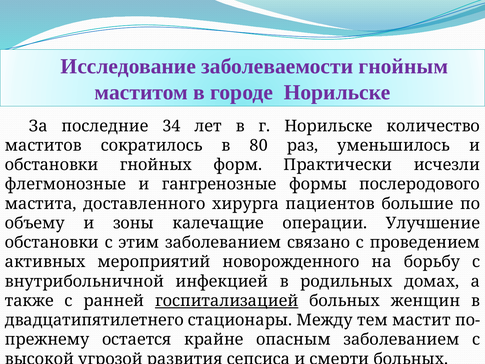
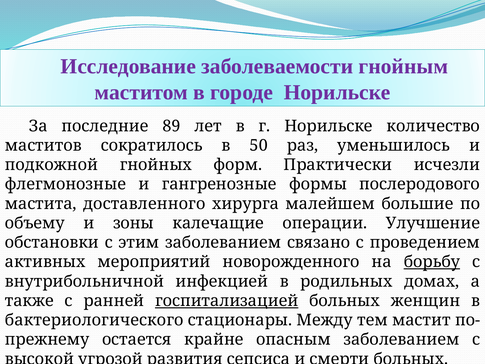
34: 34 -> 89 (172, 126)
80: 80 -> 50 (259, 145)
обстановки: обстановки -> подкожной (51, 165)
пациентов: пациентов -> малейшем (330, 204)
борьбу underline: none -> present (432, 262)
двадцатипятилетнего: двадцатипятилетнего -> бактериологического (94, 320)
